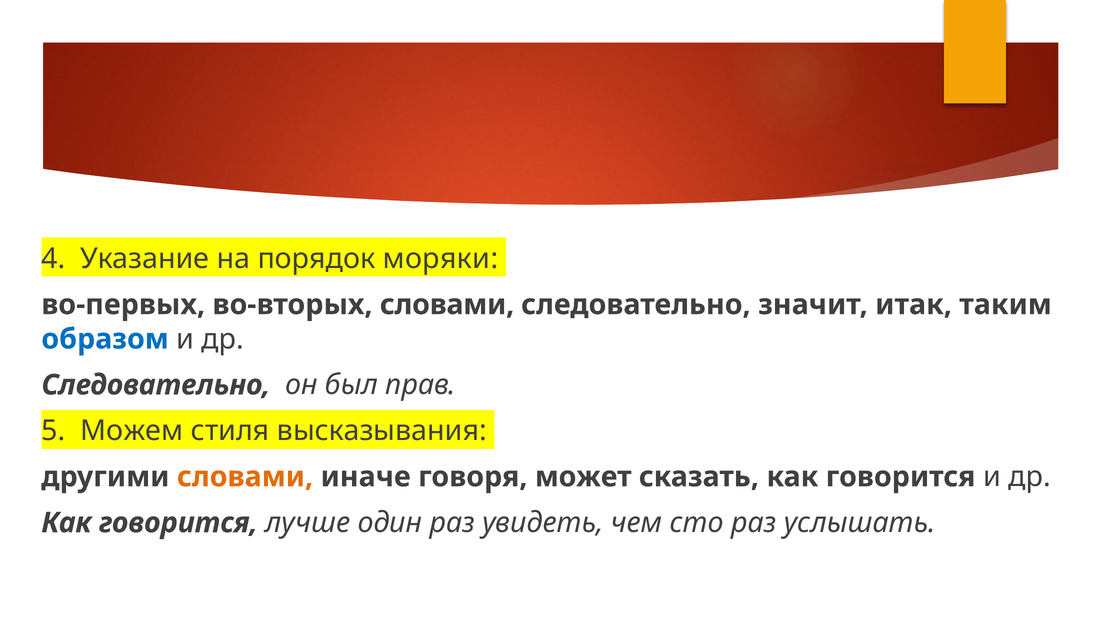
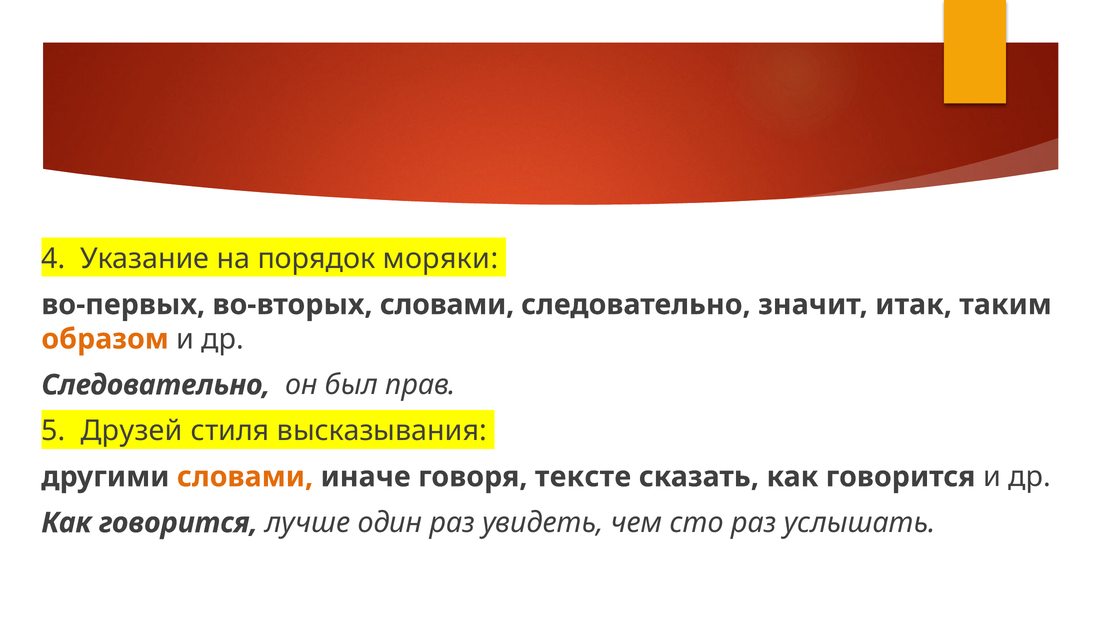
образом colour: blue -> orange (105, 339)
Можем: Можем -> Друзей (132, 431)
может: может -> тексте (583, 477)
